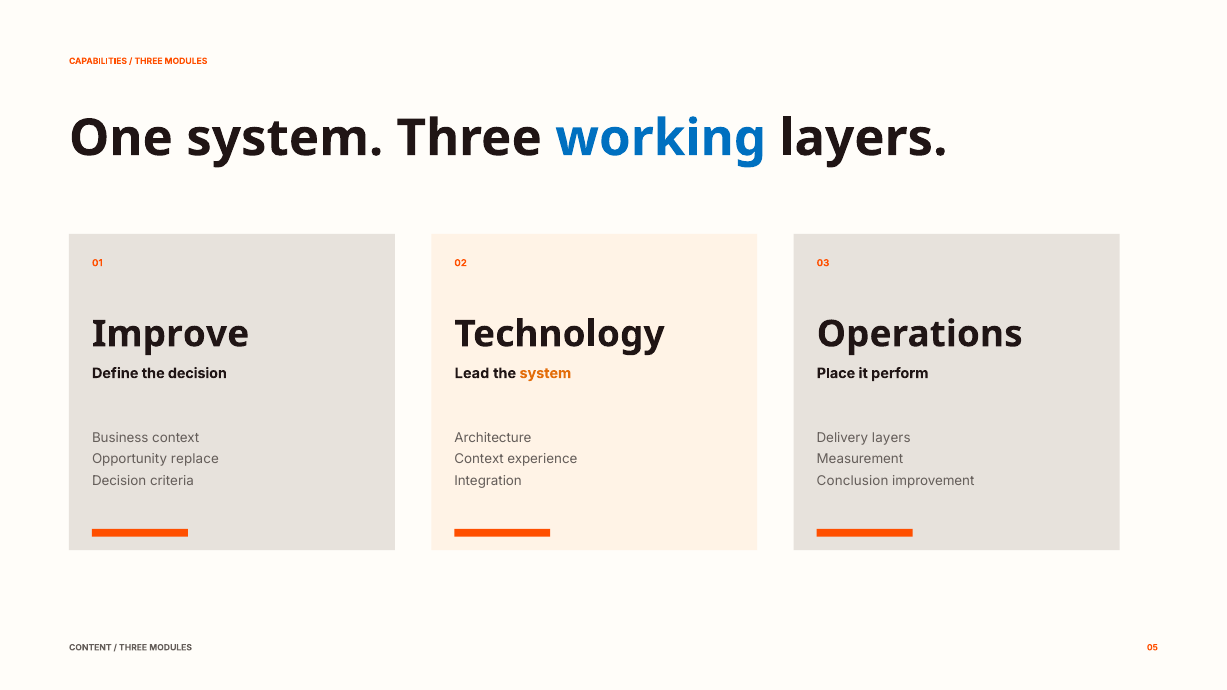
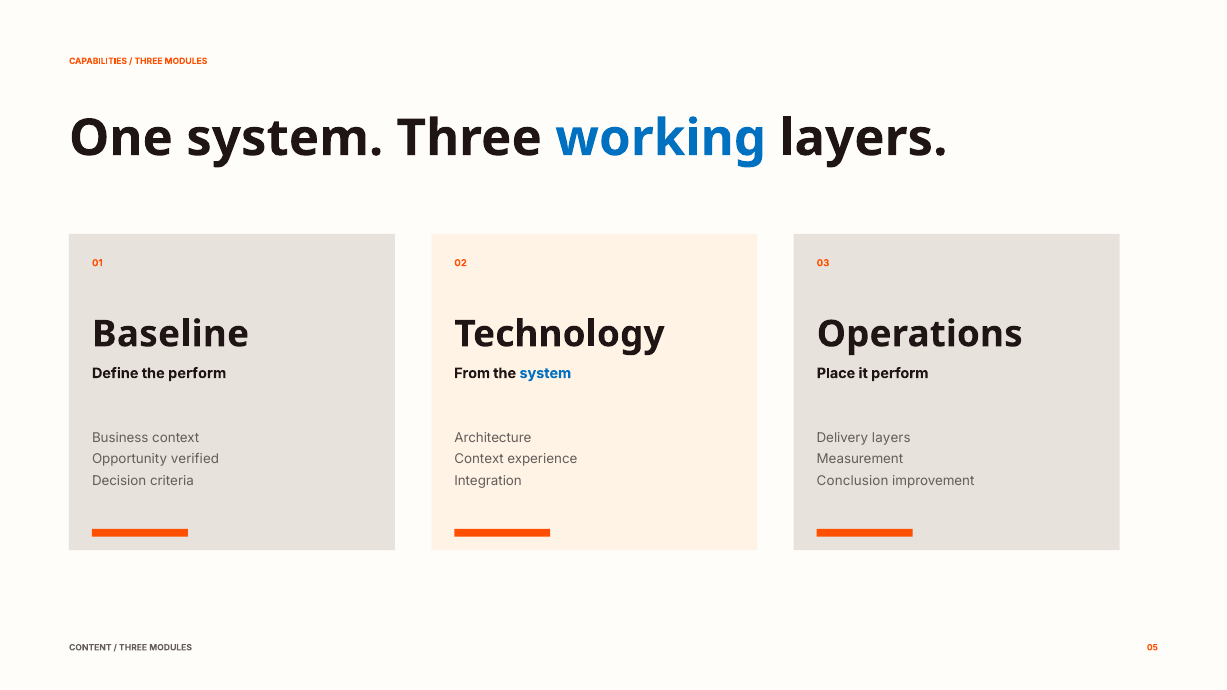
Improve: Improve -> Baseline (171, 334)
the decision: decision -> perform (197, 373)
Lead: Lead -> From (472, 373)
system colour: orange -> blue (545, 373)
replace: replace -> verified (195, 460)
